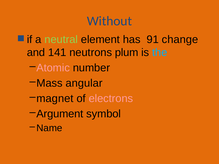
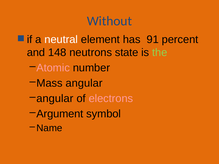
neutral colour: light green -> white (61, 39)
change: change -> percent (180, 39)
141: 141 -> 148 (57, 53)
plum: plum -> state (127, 53)
the colour: light blue -> light green (160, 53)
magnet: magnet -> angular (55, 99)
